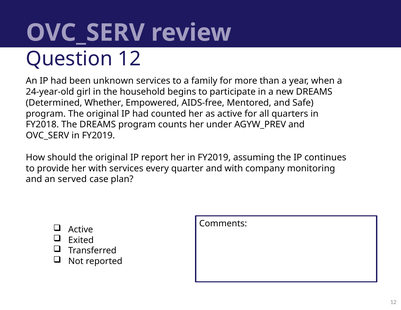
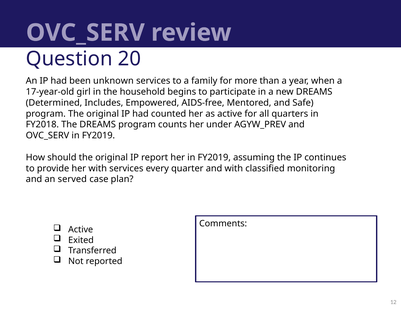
Question 12: 12 -> 20 (129, 59)
24-year-old: 24-year-old -> 17-year-old (50, 92)
Whether: Whether -> Includes (104, 103)
company: company -> classified (265, 168)
